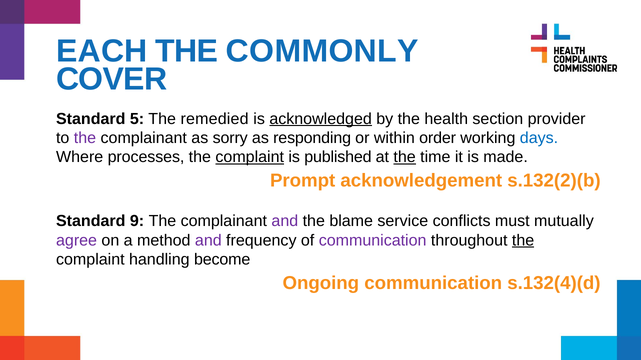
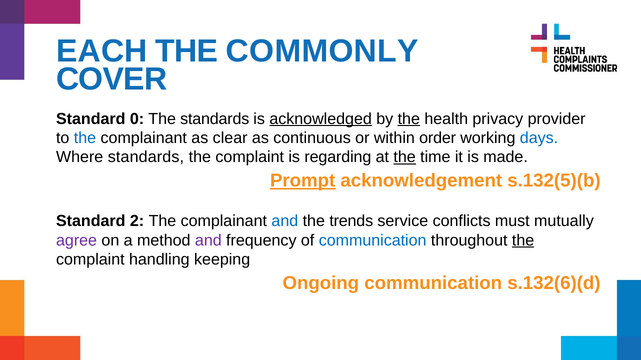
5: 5 -> 0 (137, 119)
The remedied: remedied -> standards (215, 119)
the underline: none -> present (409, 119)
section: section -> privacy (498, 119)
the colour: purple -> blue (85, 138)
sorry: sorry -> clear (230, 138)
responding: responding -> continuous (312, 138)
Where processes: processes -> standards (146, 157)
complaint underline: present -> none (250, 157)
published: published -> regarding (338, 157)
Prompt underline: none -> present (303, 181)
s.132(2)(b: s.132(2)(b -> s.132(5)(b (554, 181)
9: 9 -> 2 (137, 221)
and colour: purple -> blue (285, 221)
blame: blame -> trends (351, 221)
communication colour: purple -> blue (373, 241)
become: become -> keeping (222, 260)
s.132(4)(d: s.132(4)(d -> s.132(6)(d (554, 284)
